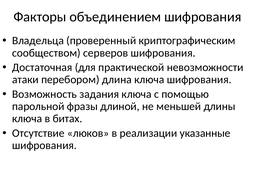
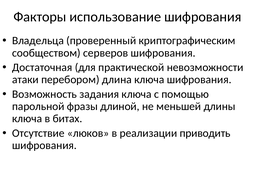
объединением: объединением -> использование (115, 17)
указанные: указанные -> приводить (205, 133)
